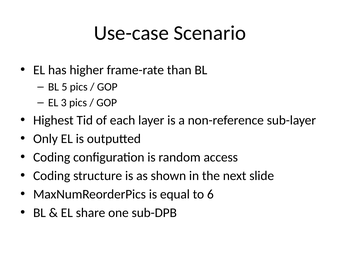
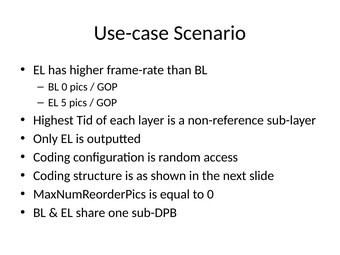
BL 5: 5 -> 0 (64, 87)
3: 3 -> 5 (64, 103)
to 6: 6 -> 0 (210, 194)
